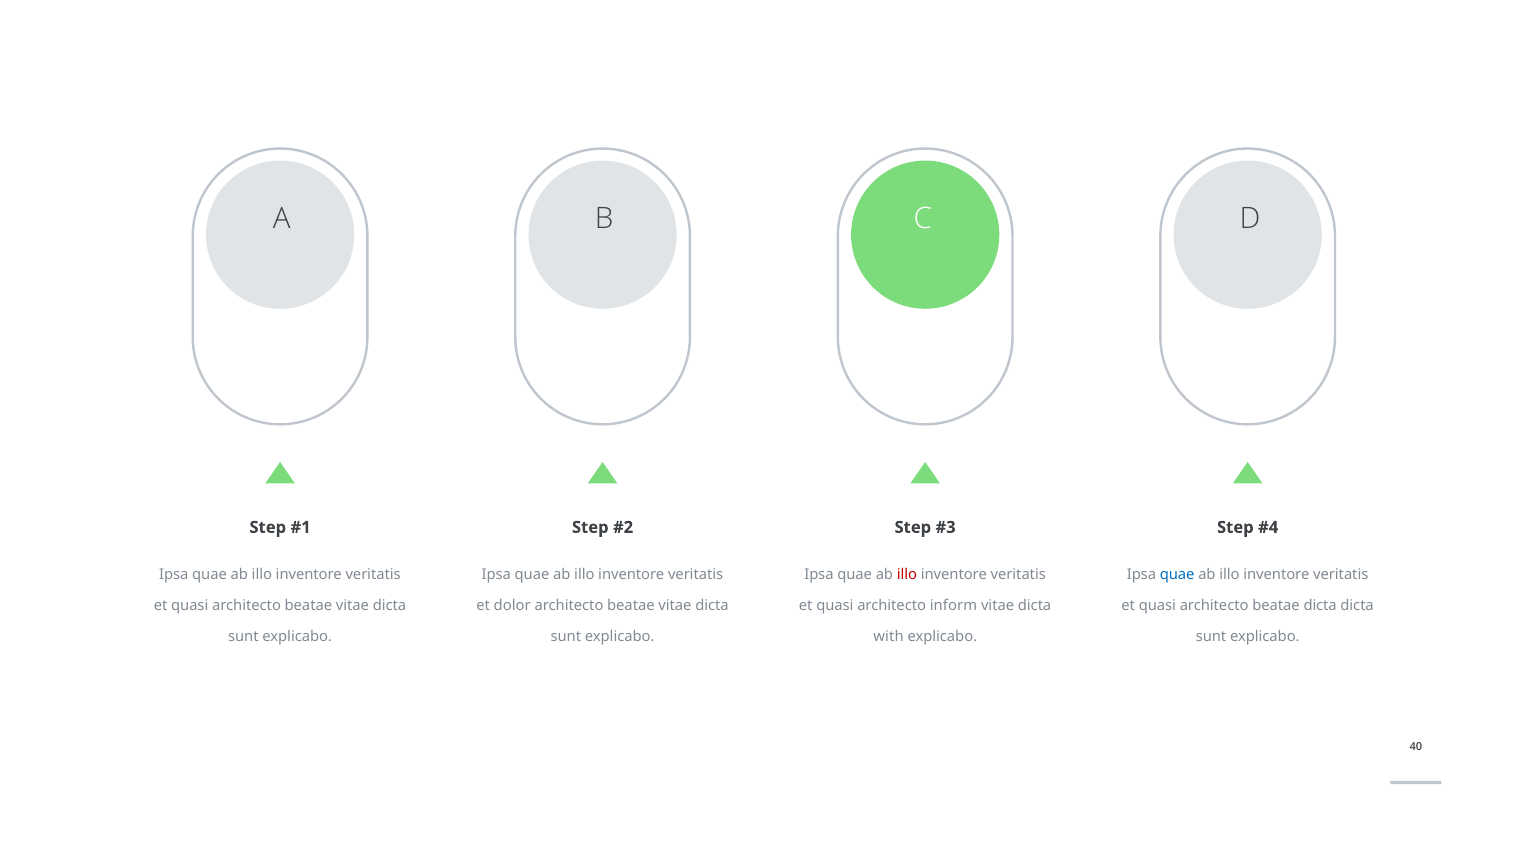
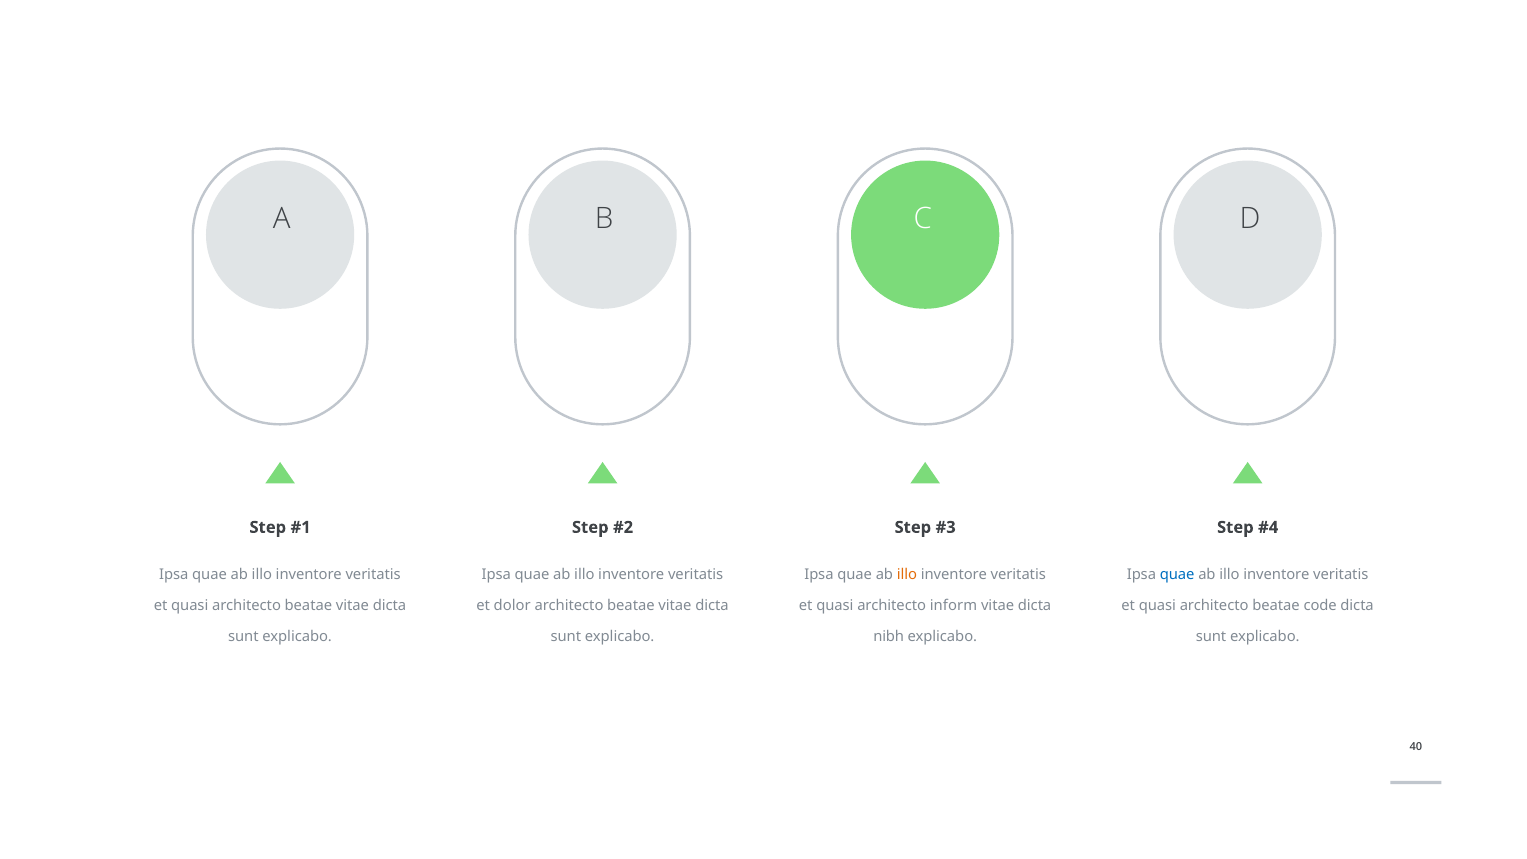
illo colour: red -> orange (907, 575)
beatae dicta: dicta -> code (1320, 606)
with: with -> nibh (889, 636)
